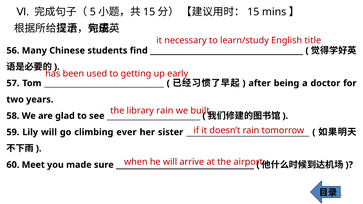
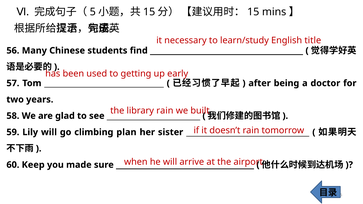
ever: ever -> plan (126, 132)
Meet: Meet -> Keep (33, 165)
